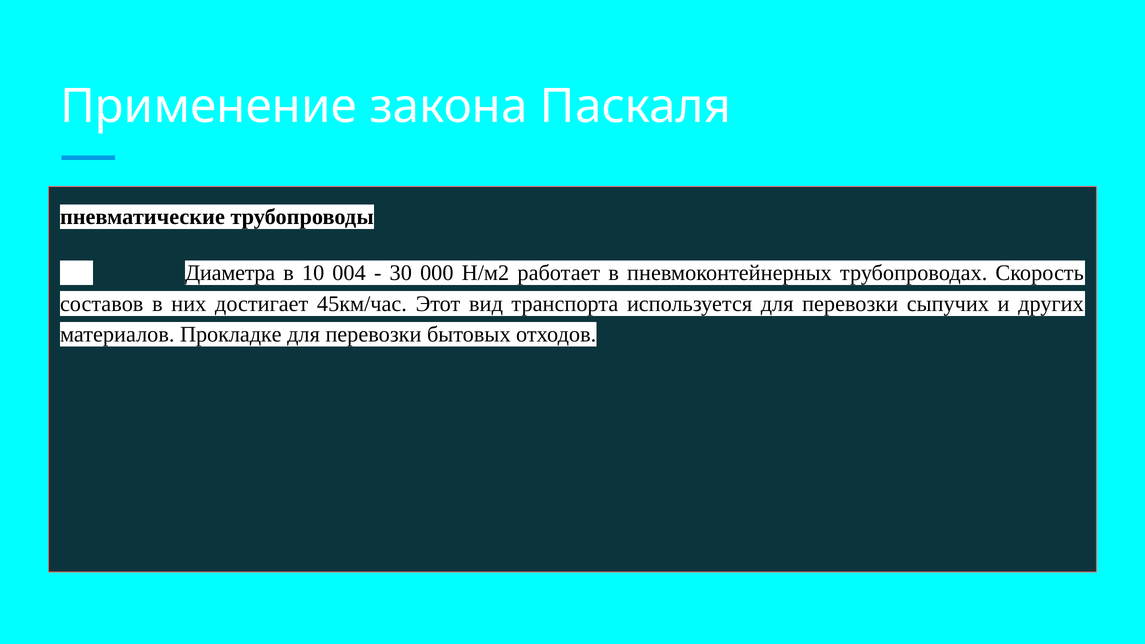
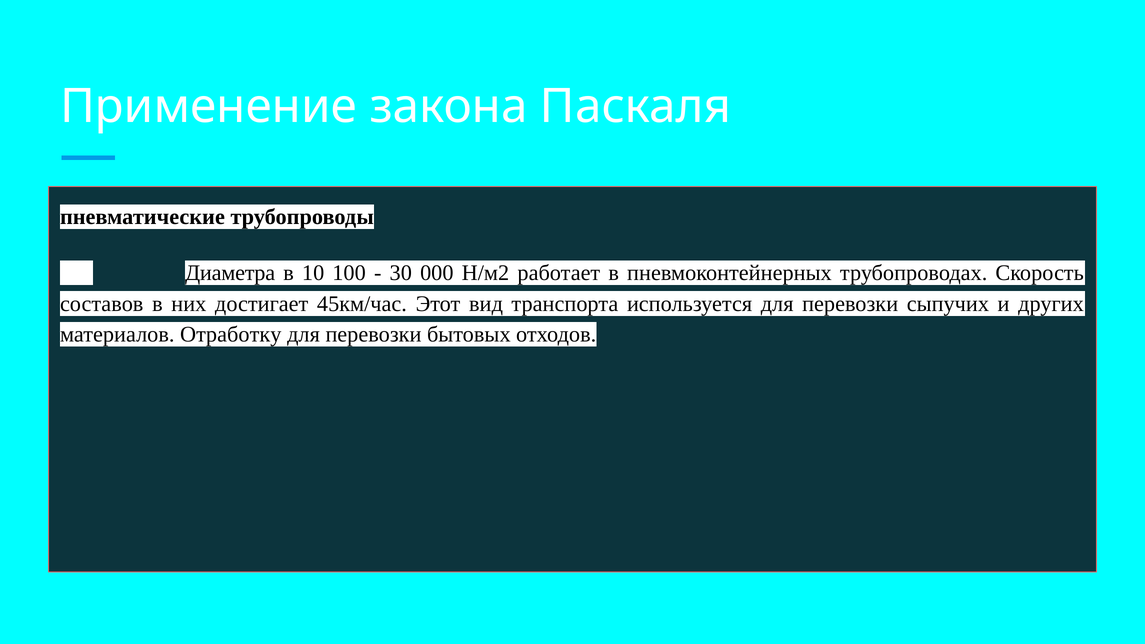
004: 004 -> 100 (349, 273)
Прокладке: Прокладке -> Отработку (231, 334)
